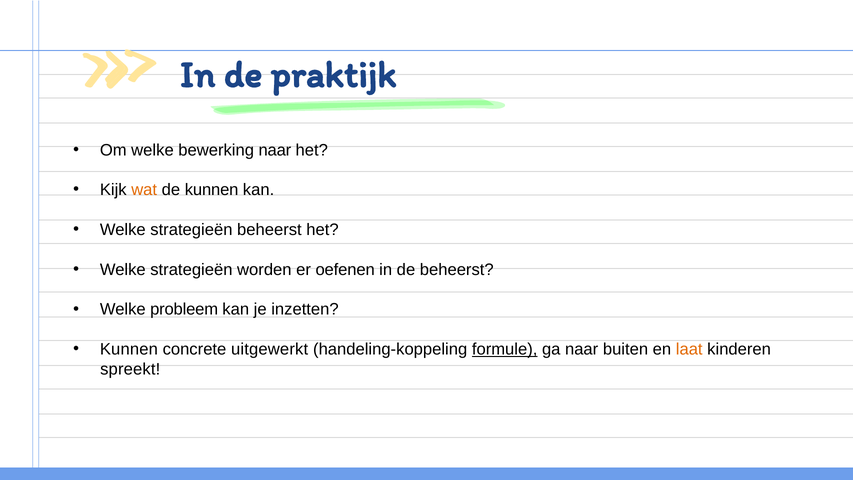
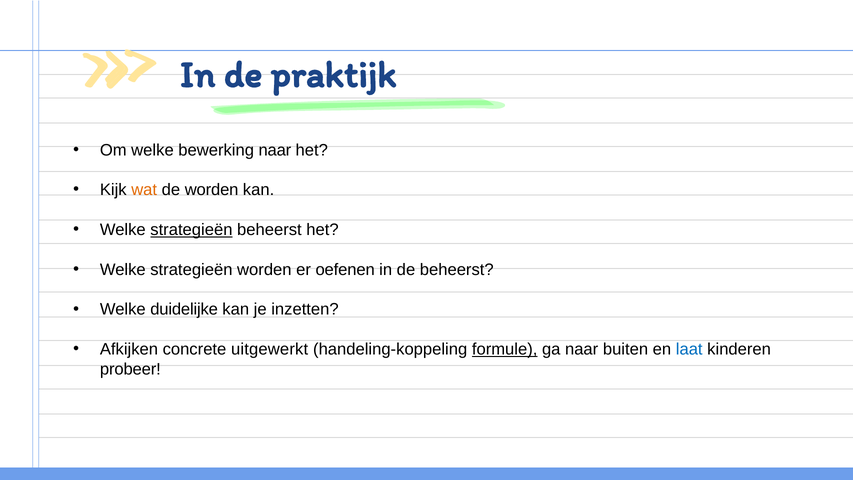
de kunnen: kunnen -> worden (212, 190)
strategieën underline: none -> present (191, 230)
probleem: probleem -> duidelijke (184, 309)
Kunnen: Kunnen -> Afkijken (129, 349)
laat colour: orange -> blue (689, 349)
spreekt: spreekt -> probeer (130, 369)
